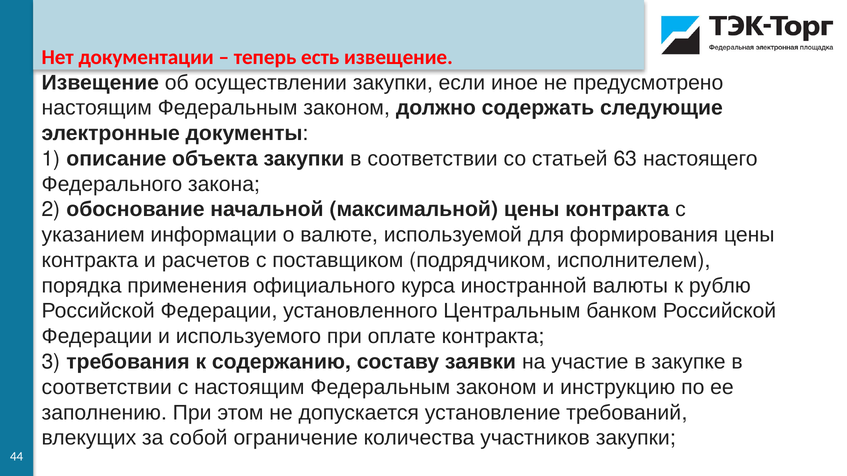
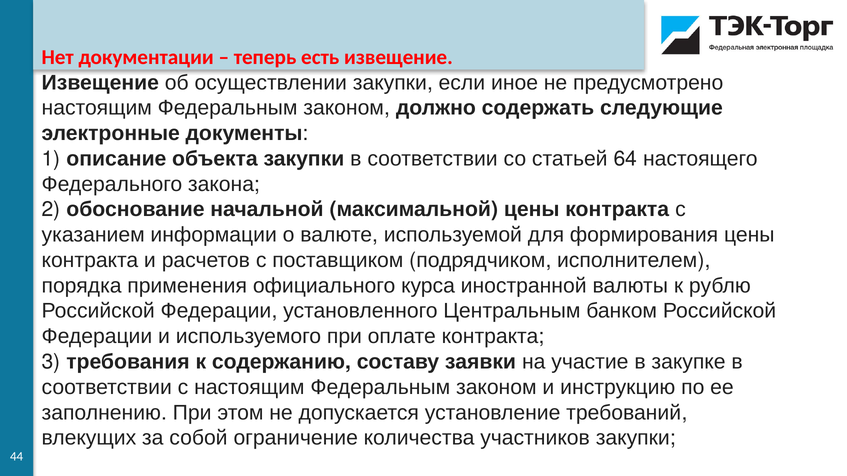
63: 63 -> 64 (625, 159)
